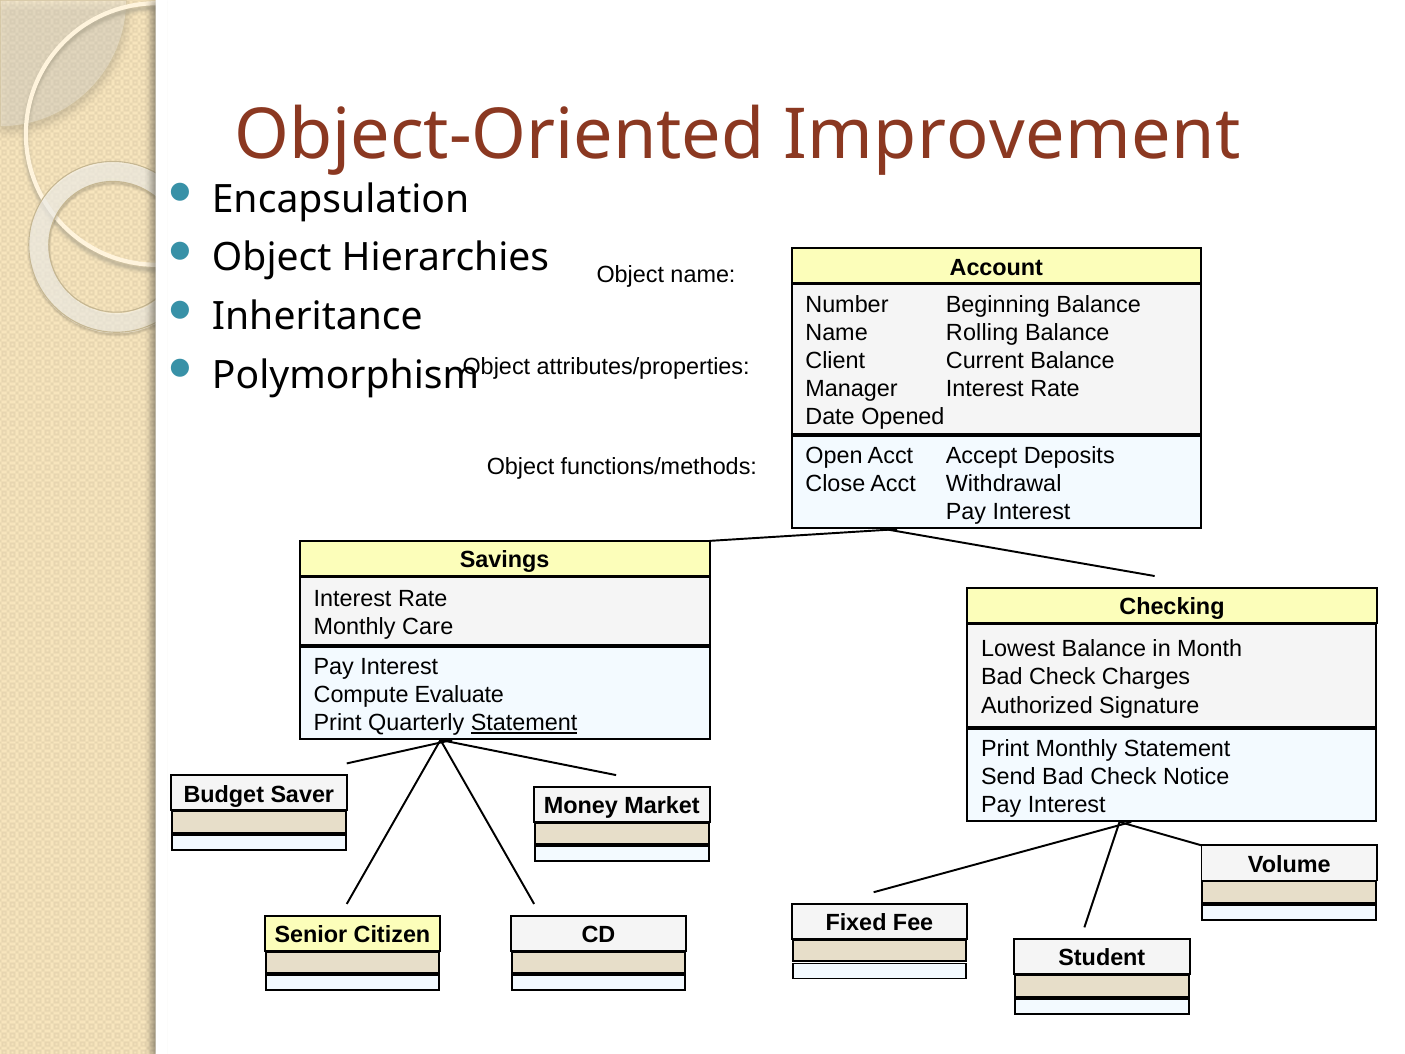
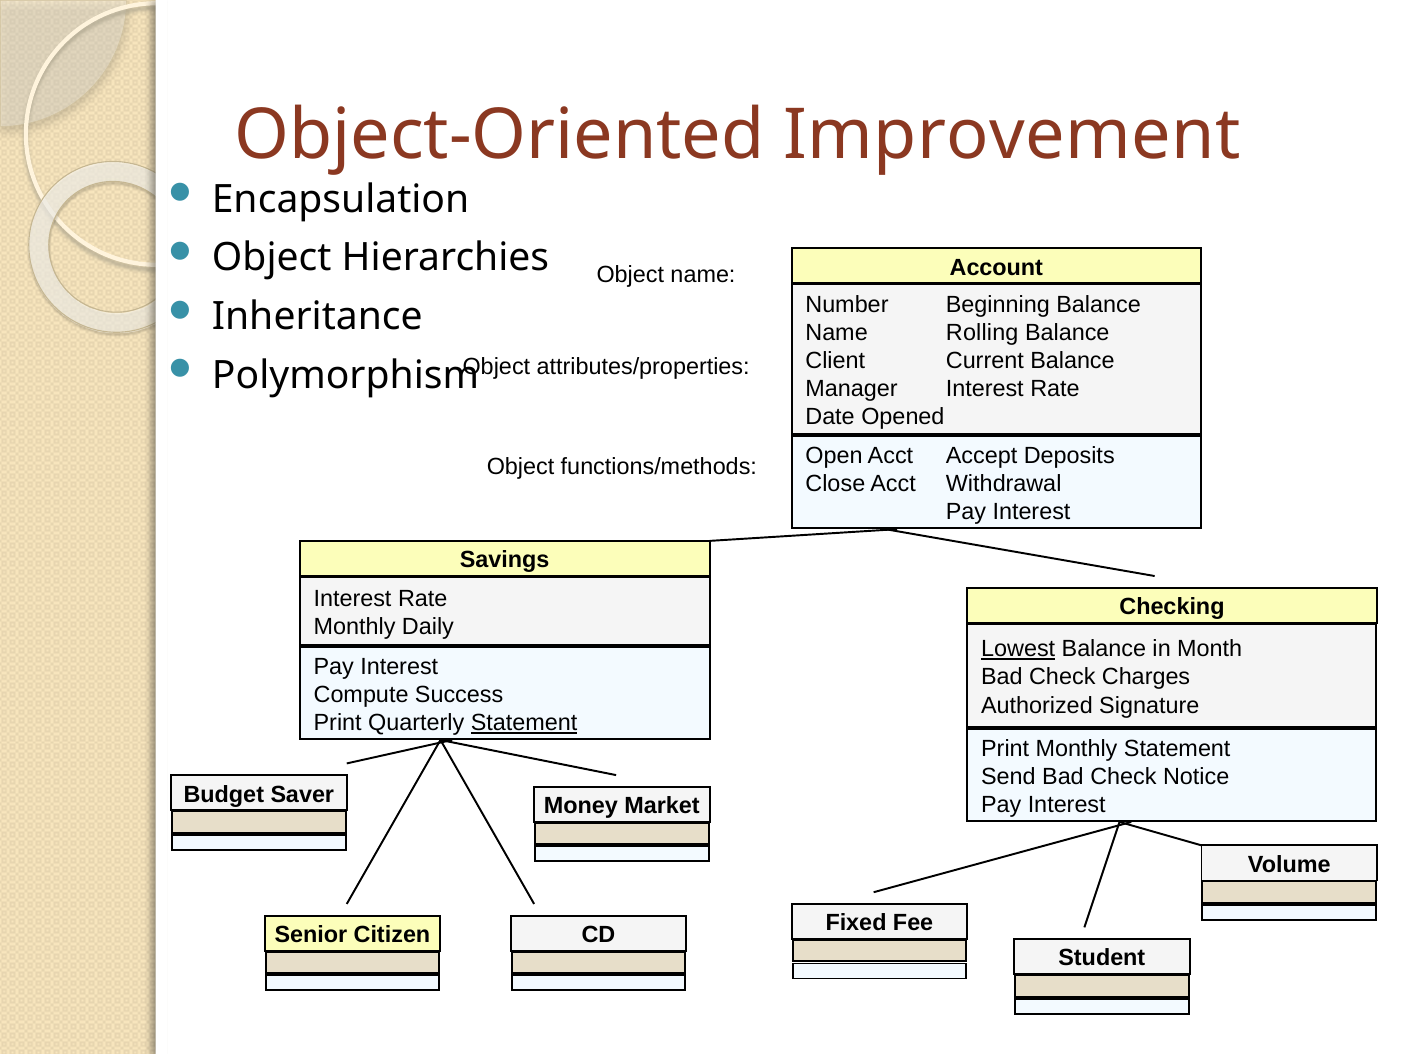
Care: Care -> Daily (428, 627)
Lowest underline: none -> present (1018, 649)
Evaluate: Evaluate -> Success (459, 695)
